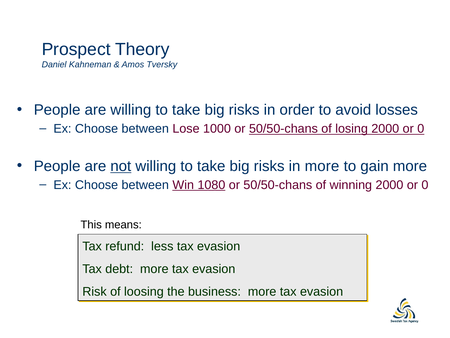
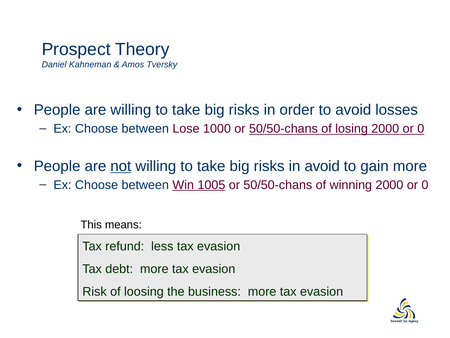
in more: more -> avoid (322, 166)
1080: 1080 -> 1005 (211, 185)
